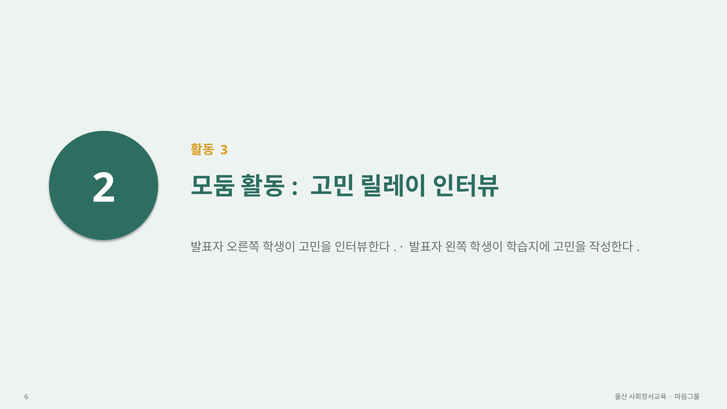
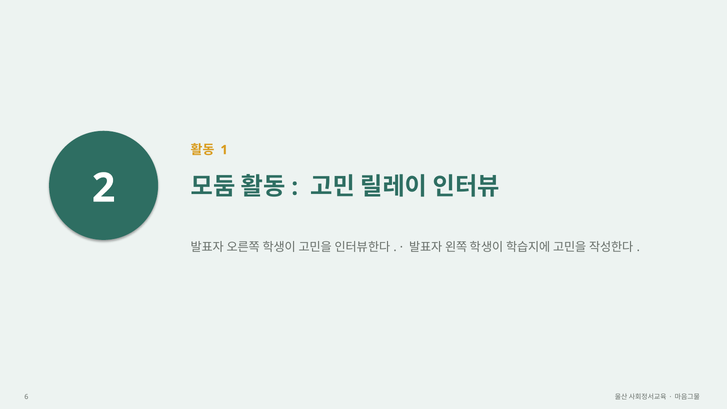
3: 3 -> 1 (224, 150)
